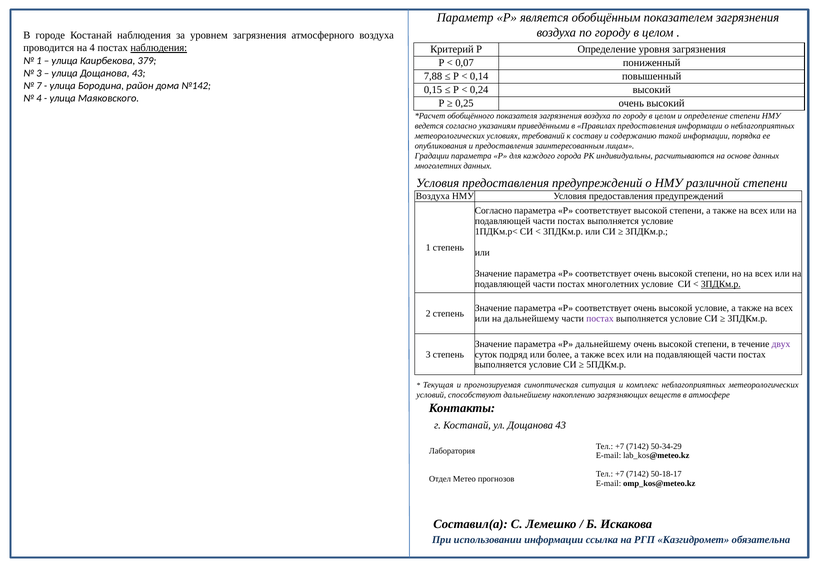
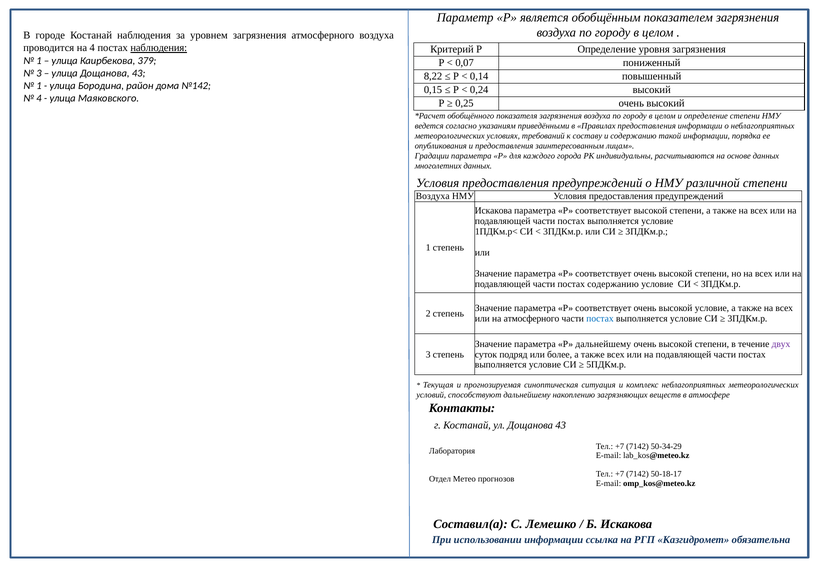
7,88: 7,88 -> 8,22 (433, 76)
7: 7 -> 1 (39, 86)
Согласно: Согласно -> Искакова (493, 211)
постах многолетних: многолетних -> содержанию (613, 284)
3ПДКм.р underline: present -> none (721, 284)
на дальнейшему: дальнейшему -> атмосферного (532, 319)
постах colour: purple -> blue (600, 319)
